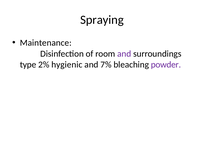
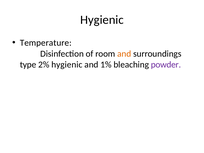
Spraying: Spraying -> Hygienic (102, 20)
Maintenance: Maintenance -> Temperature (46, 43)
and colour: purple -> orange (124, 54)
7%: 7% -> 1% (106, 65)
